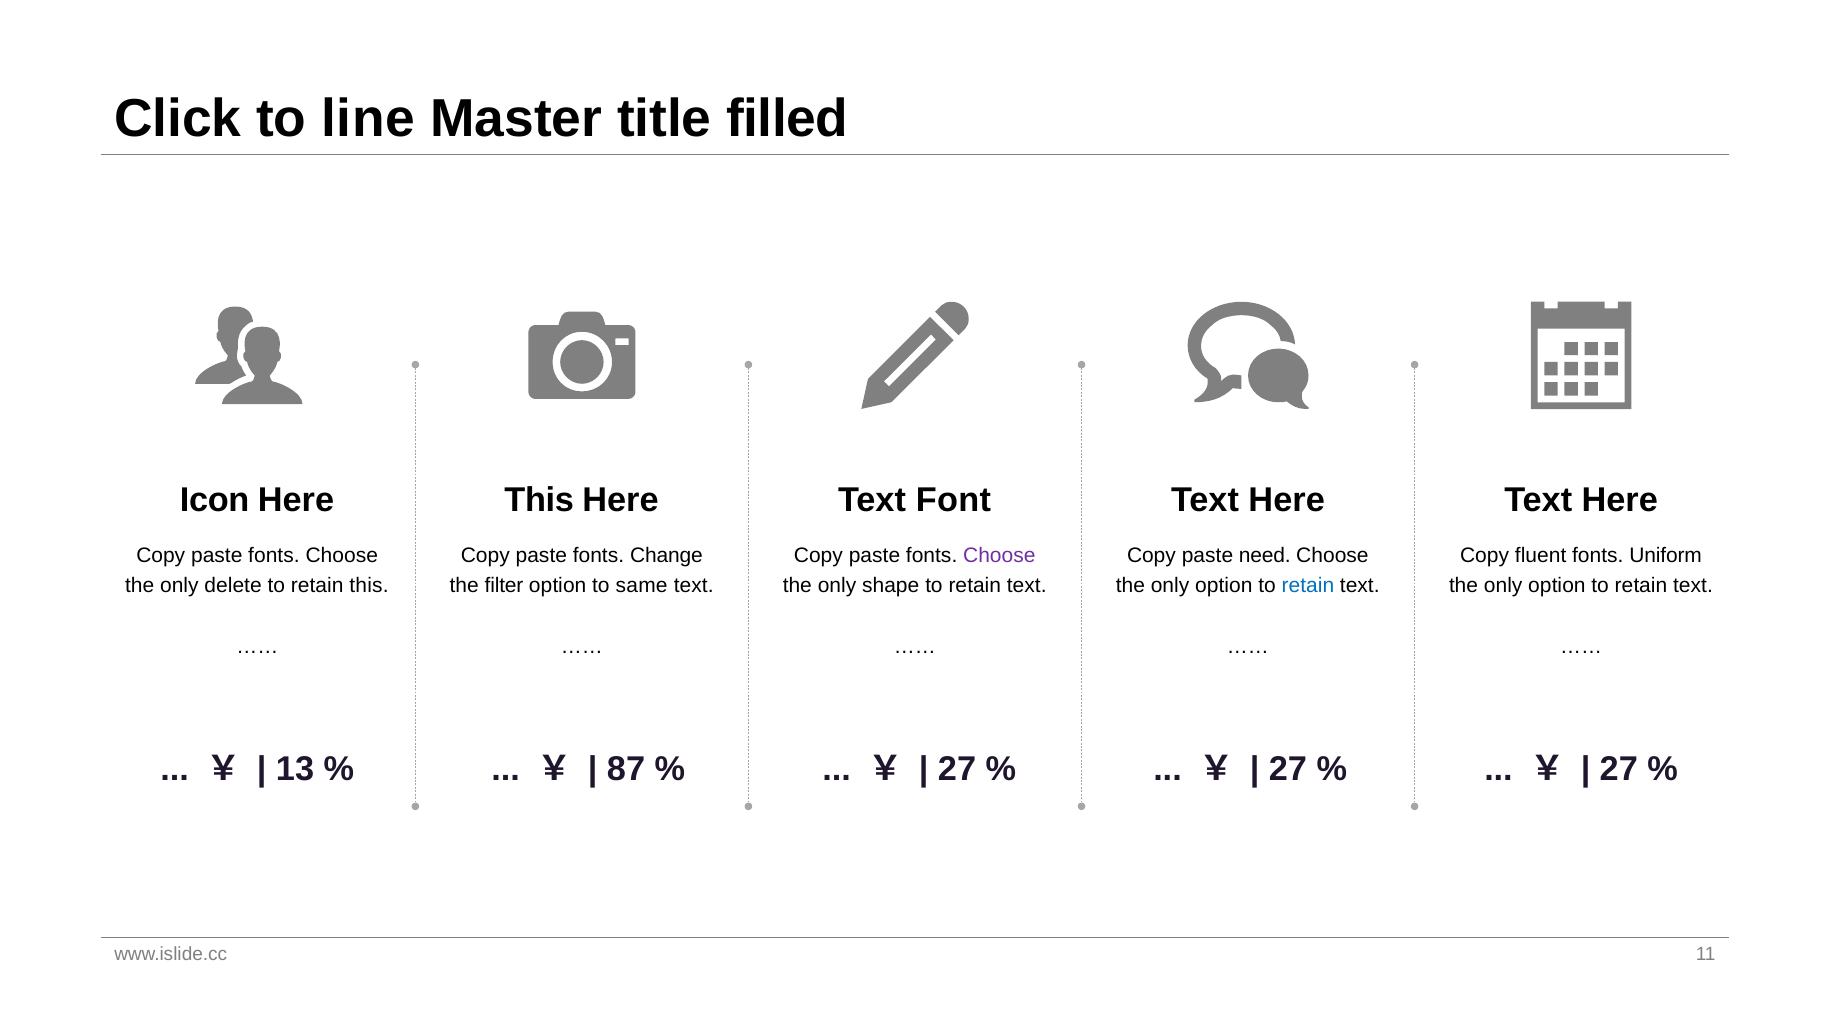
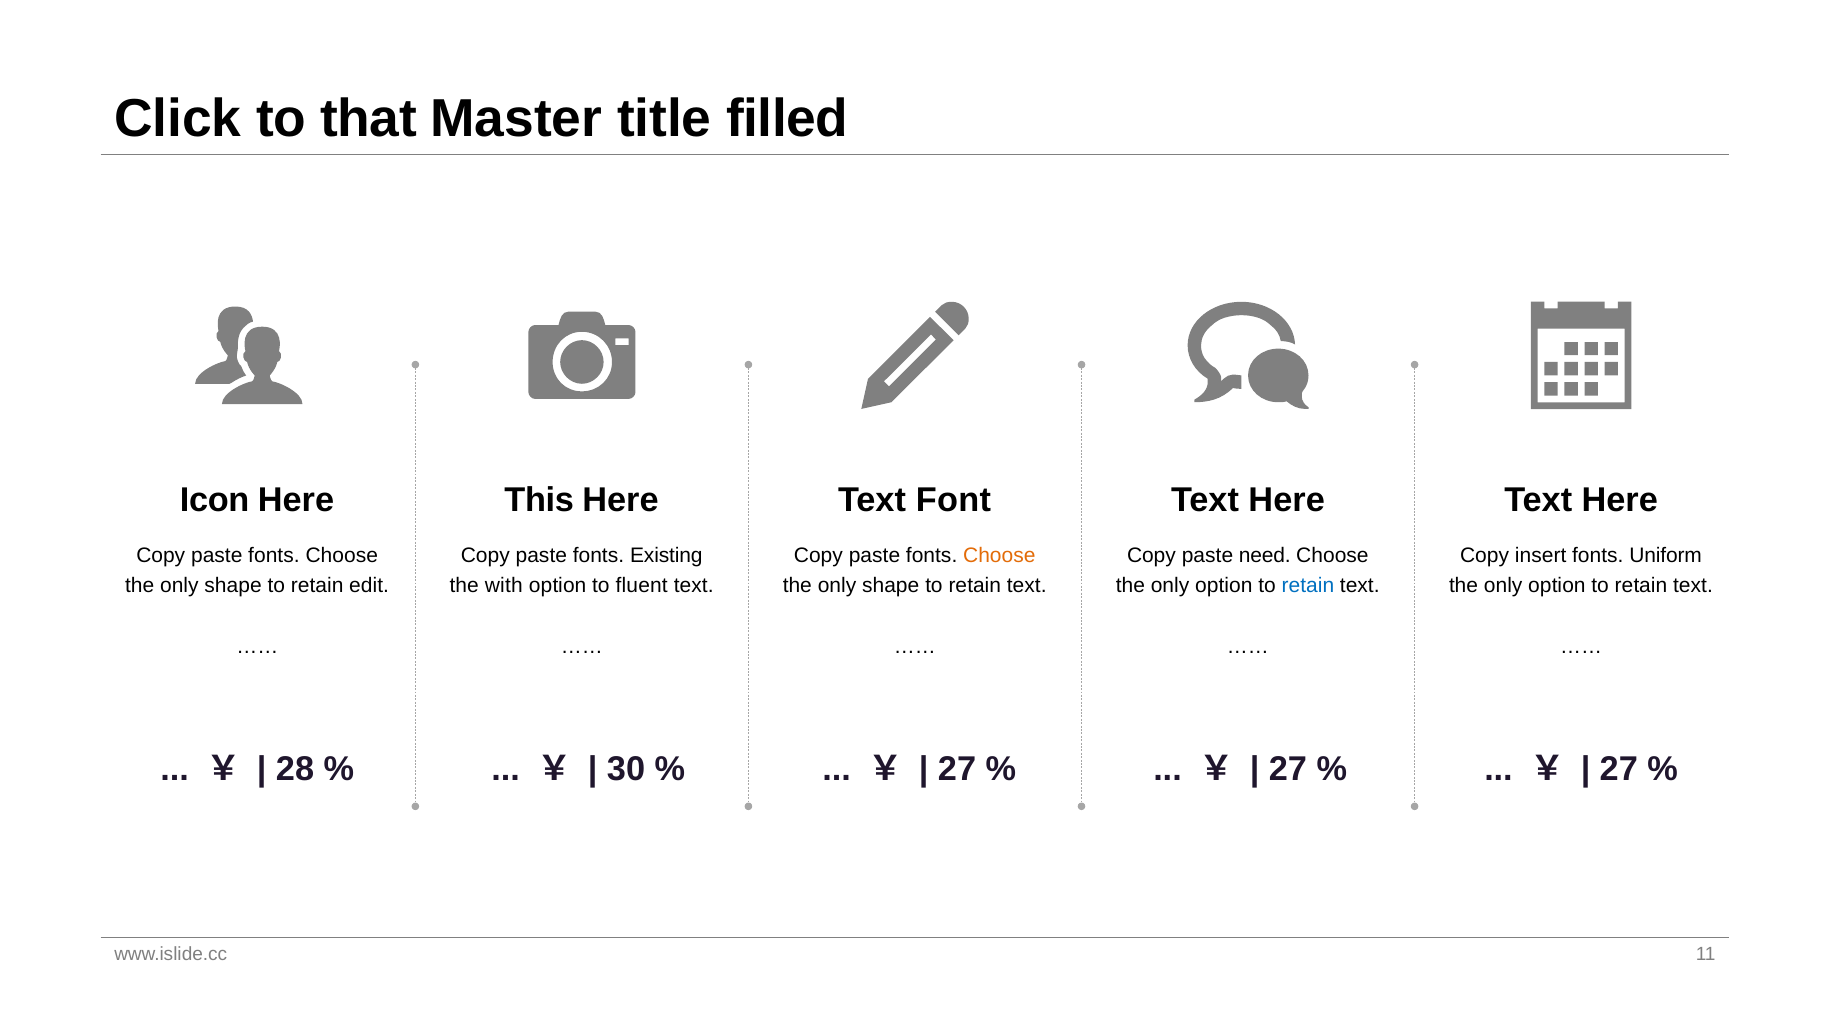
line: line -> that (369, 118)
Change: Change -> Existing (666, 555)
Choose colour: purple -> orange (999, 555)
fluent: fluent -> insert (1541, 555)
delete: delete -> shape (233, 586)
retain this: this -> edit (369, 586)
filter: filter -> with (504, 586)
same: same -> fluent (642, 586)
13: 13 -> 28 (295, 768)
87: 87 -> 30 (626, 768)
